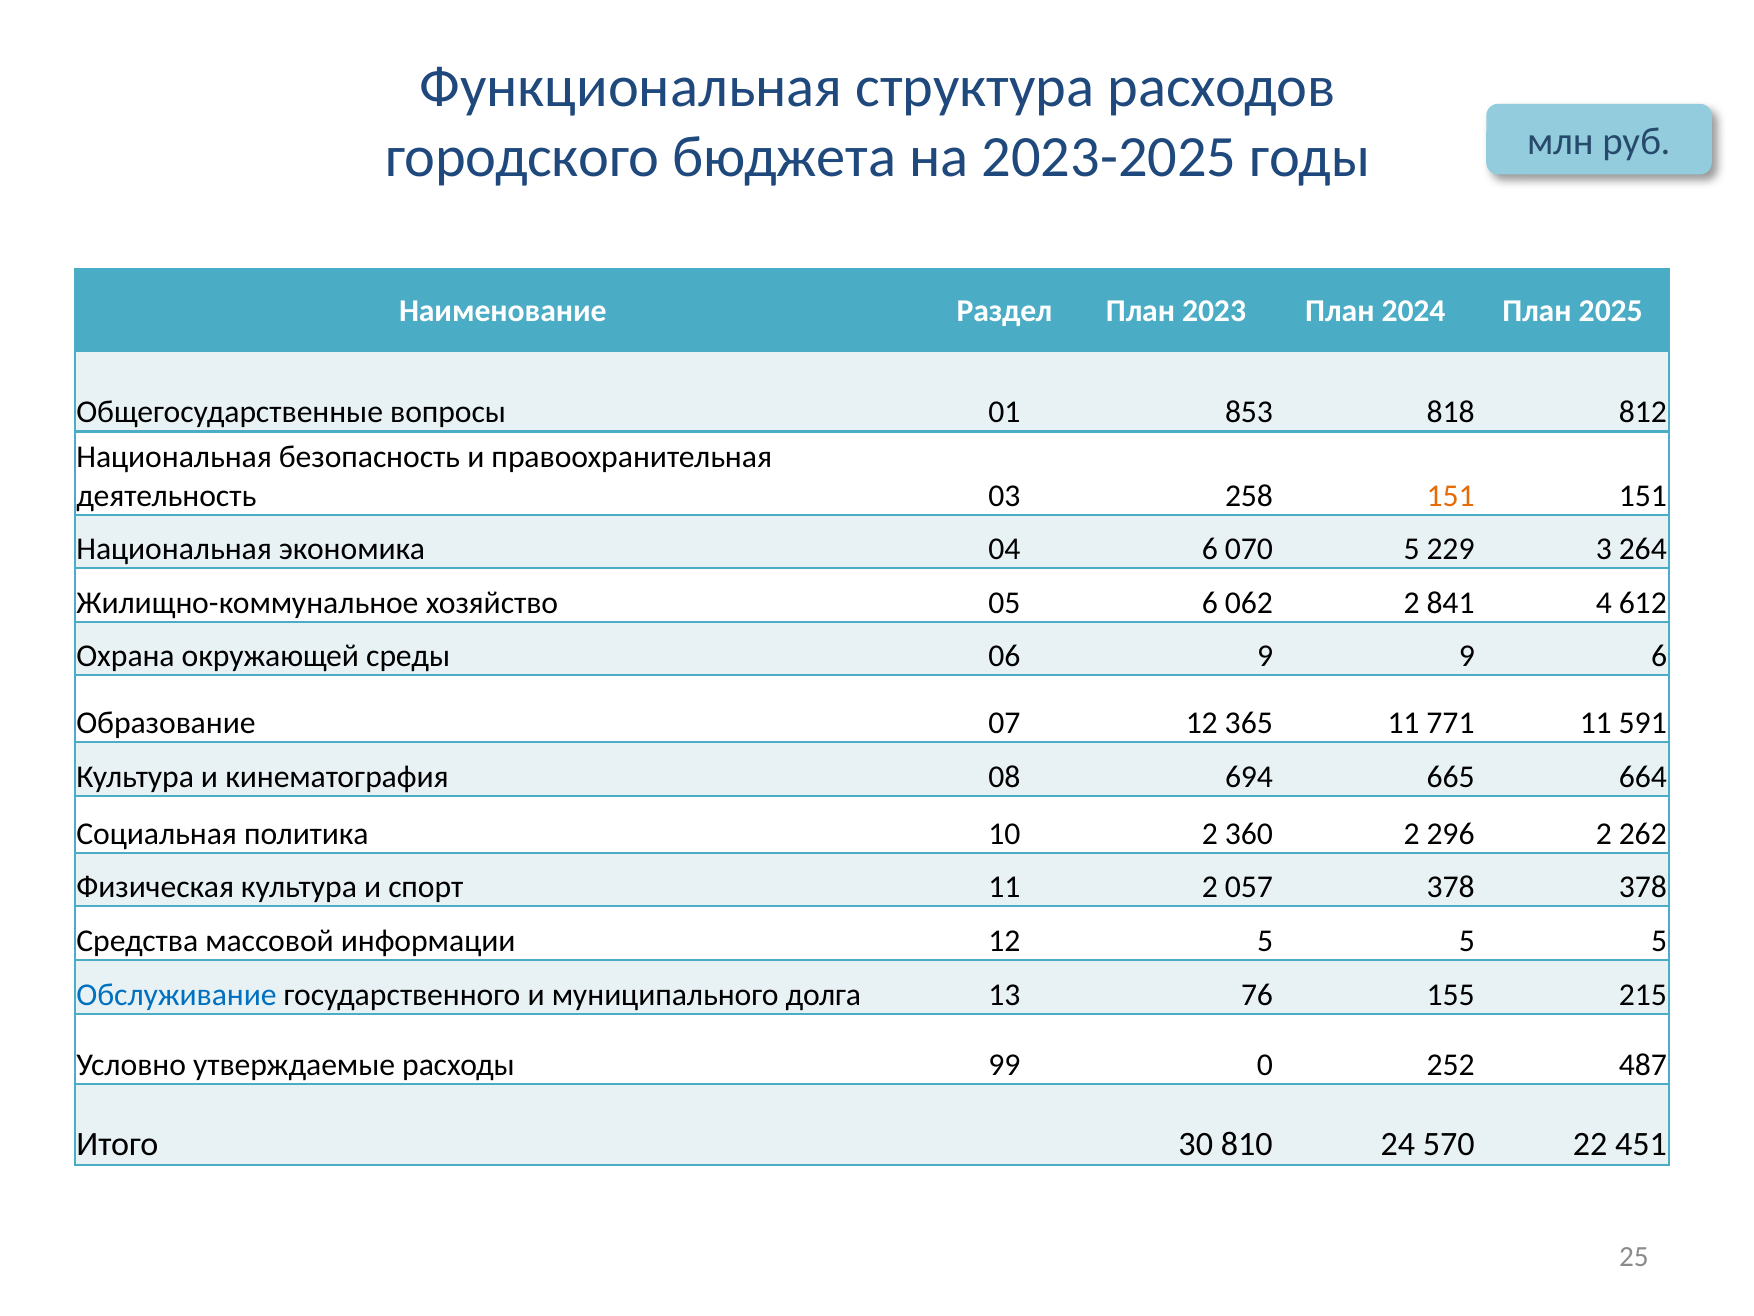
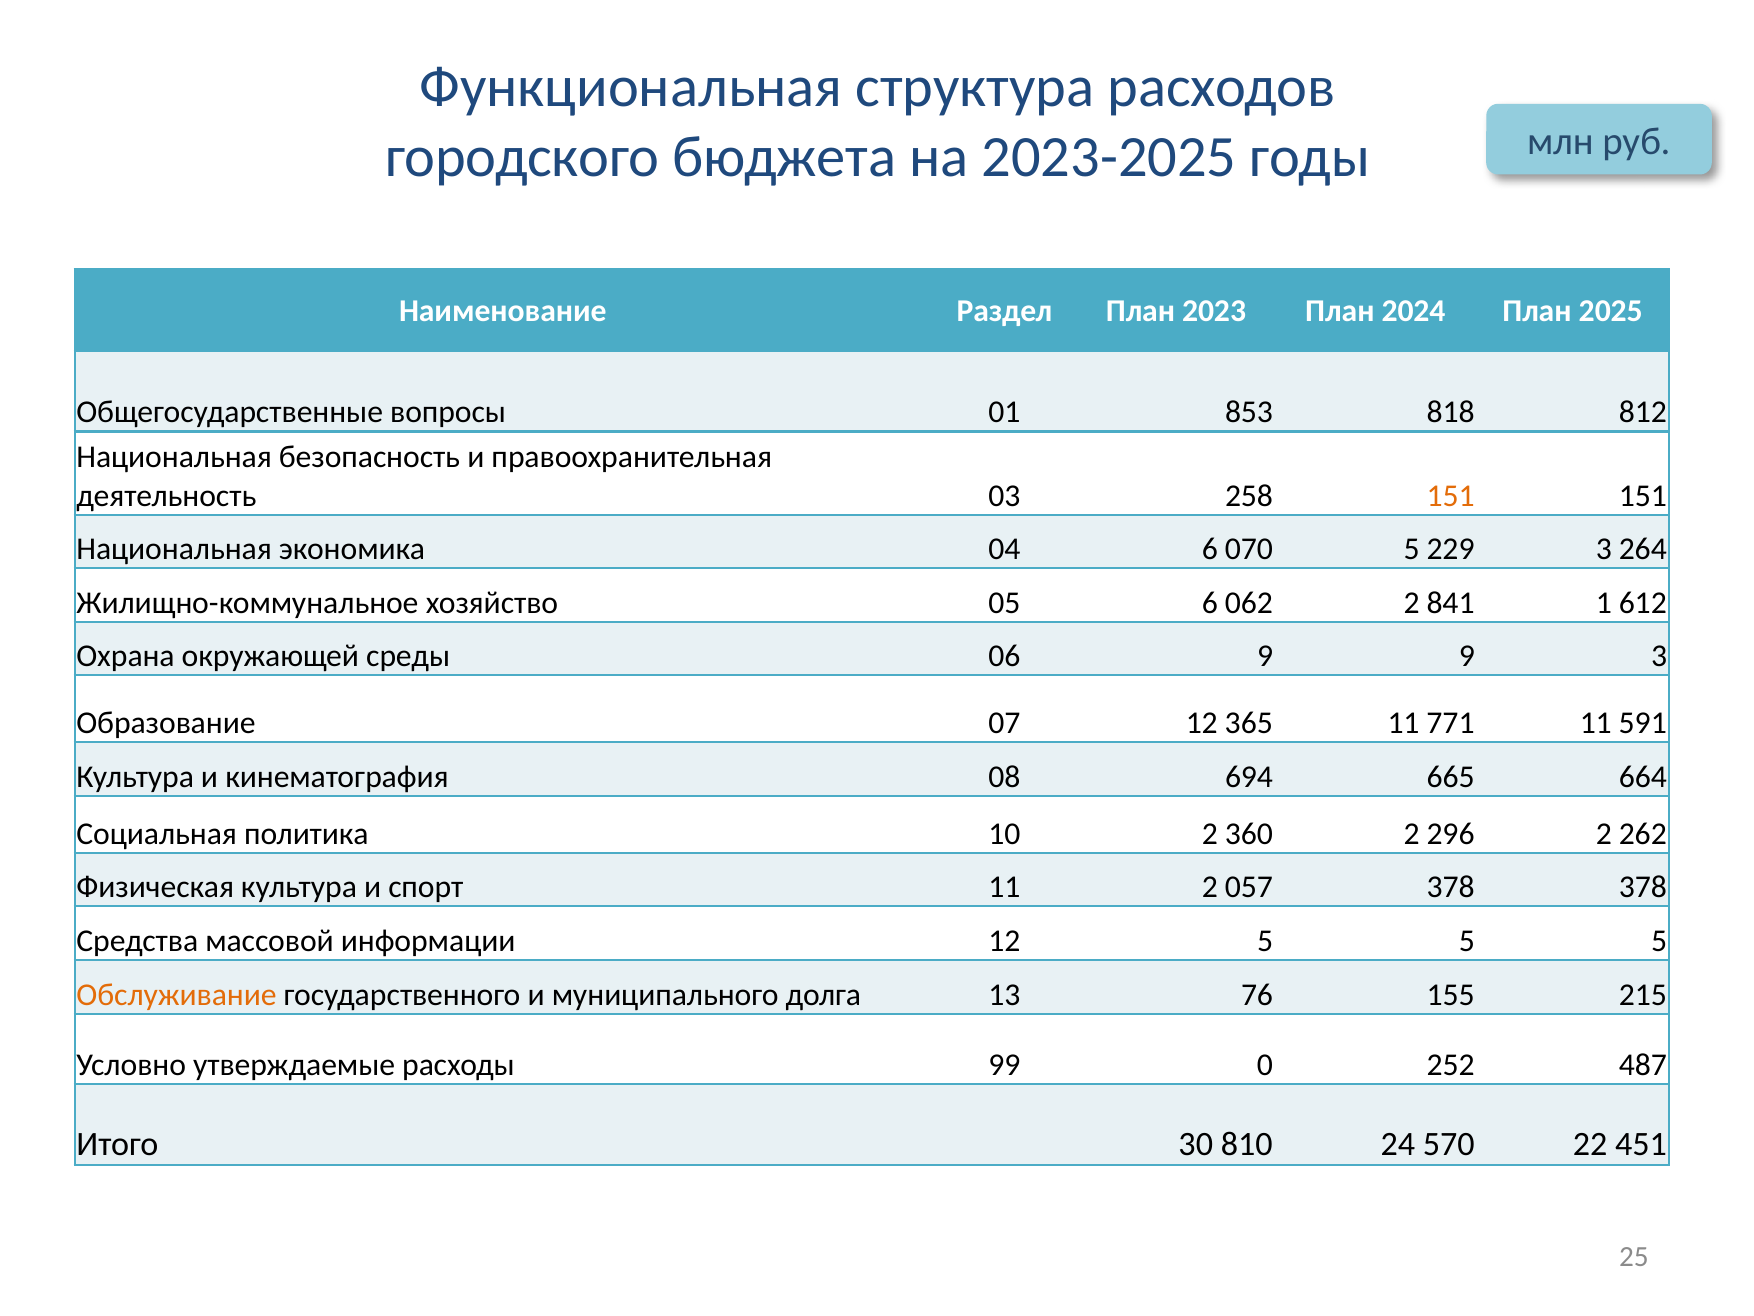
4: 4 -> 1 (1604, 603)
9 6: 6 -> 3 (1659, 656)
Обслуживание colour: blue -> orange (177, 994)
